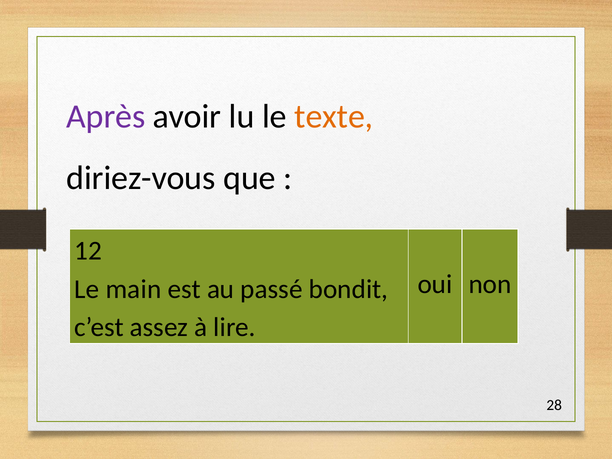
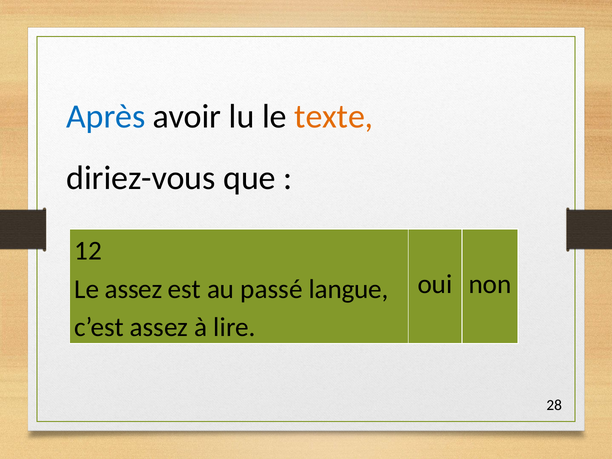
Après colour: purple -> blue (106, 117)
Le main: main -> assez (134, 289)
bondit: bondit -> langue (349, 289)
